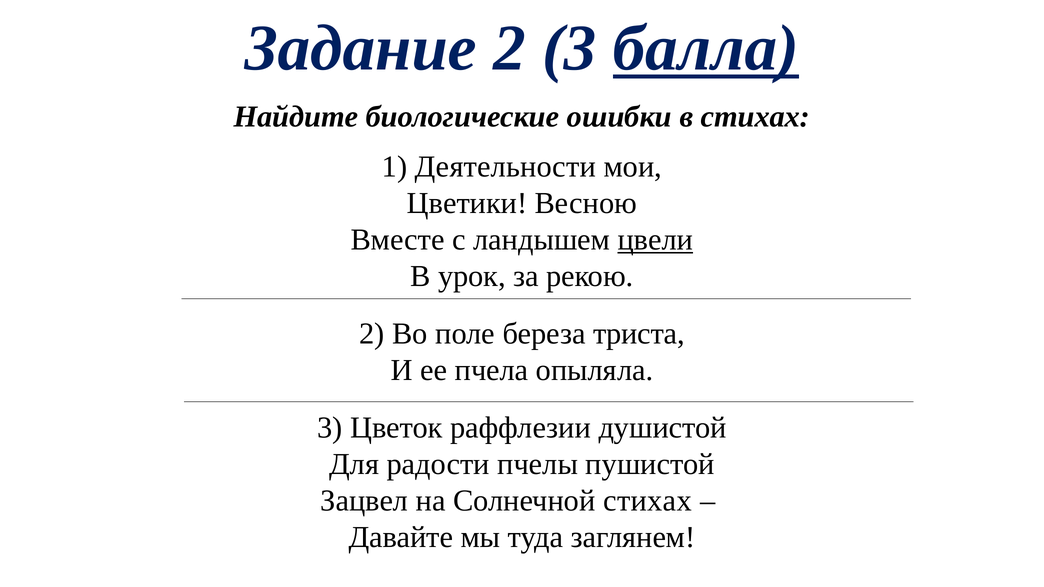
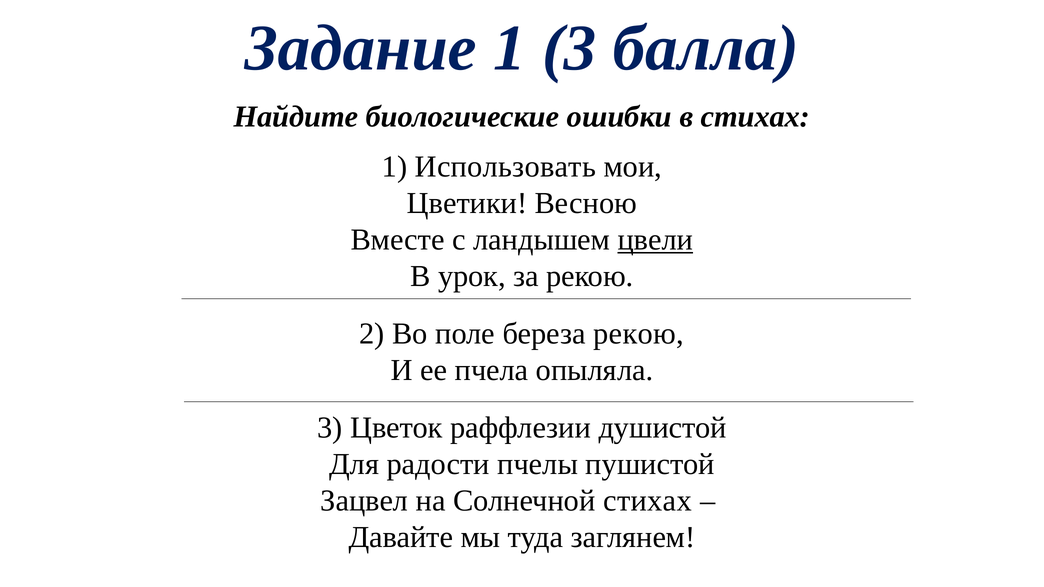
Задание 2: 2 -> 1 (510, 48)
балла underline: present -> none (706, 48)
Деятельности: Деятельности -> Использовать (505, 167)
береза триста: триста -> рекою (639, 334)
